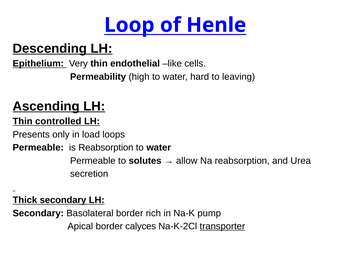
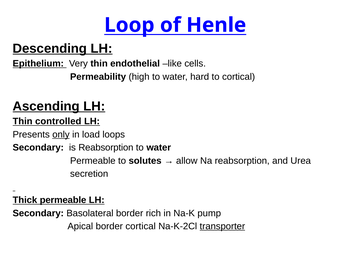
to leaving: leaving -> cortical (239, 77)
only underline: none -> present (61, 135)
Permeable: Permeable -> Secondary (38, 148)
Thick secondary: secondary -> permeable (63, 200)
border calyces: calyces -> cortical (141, 227)
